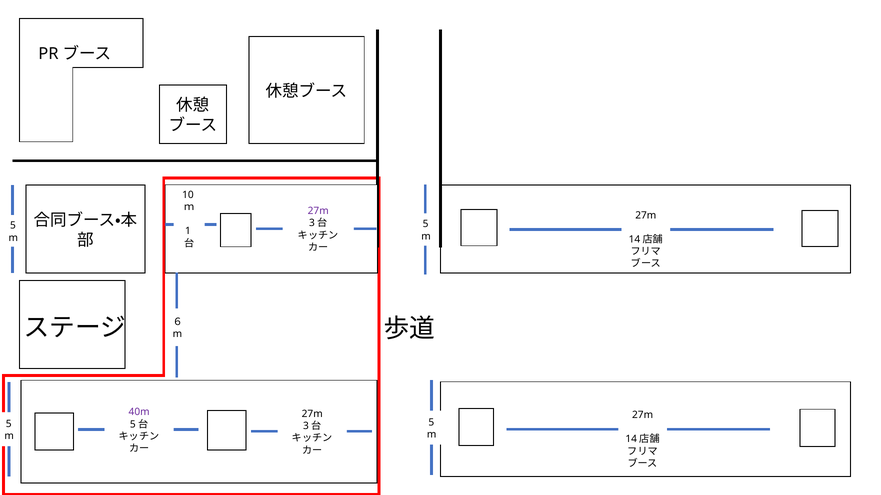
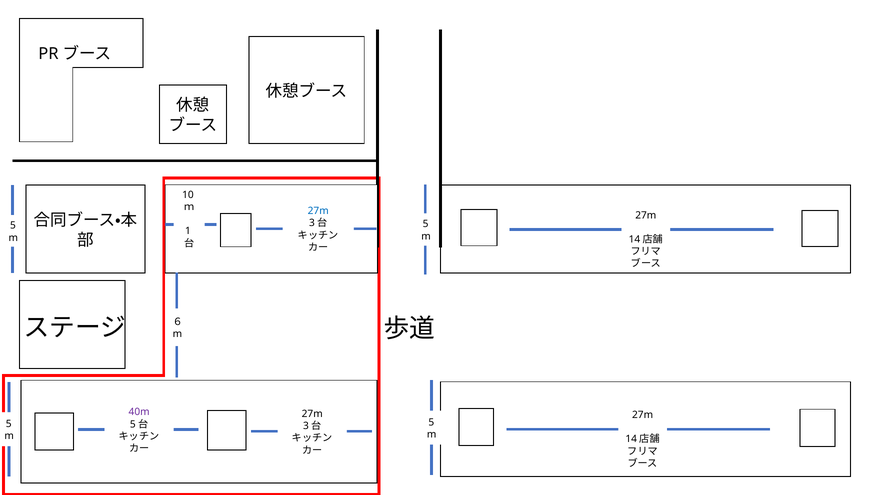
27m colour: purple -> blue (318, 211)
